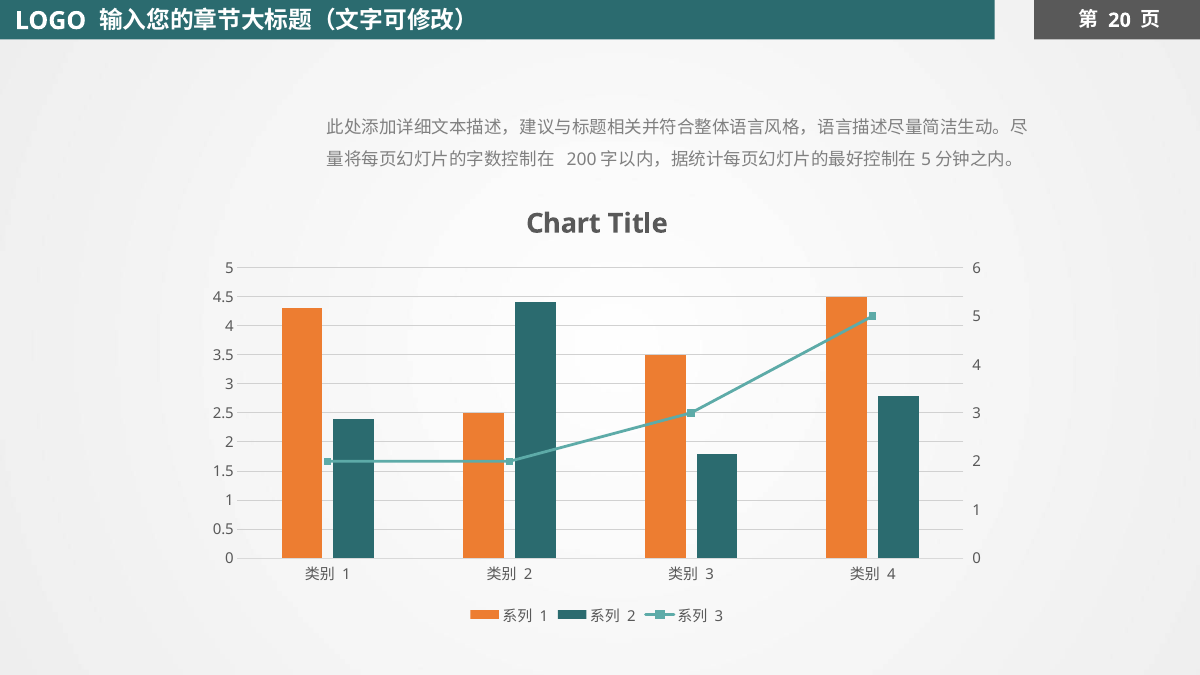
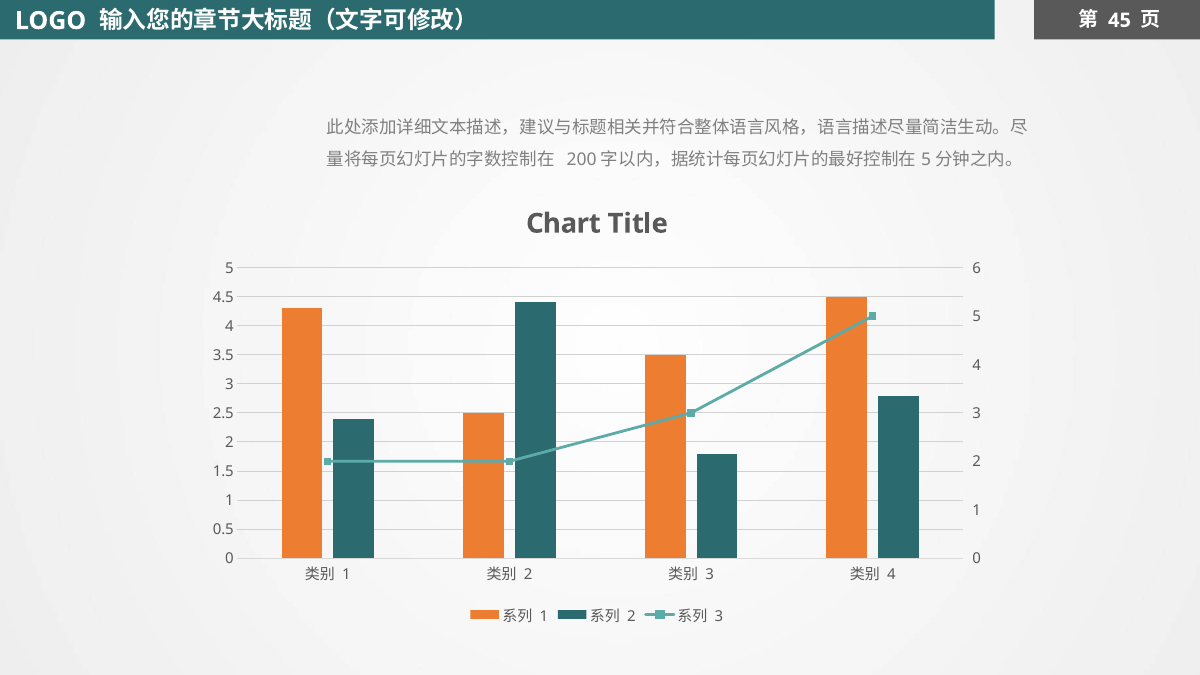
20: 20 -> 45 (1120, 20)
